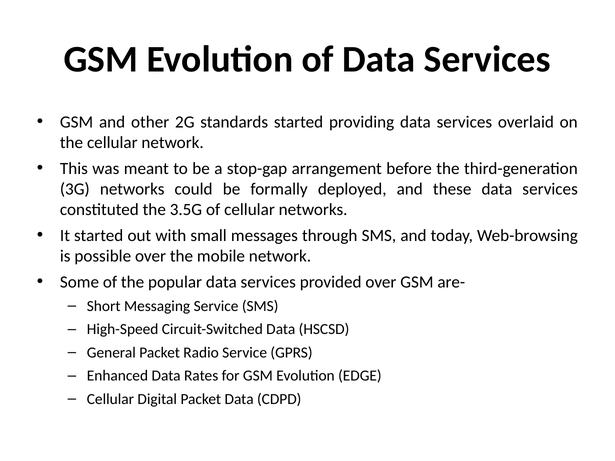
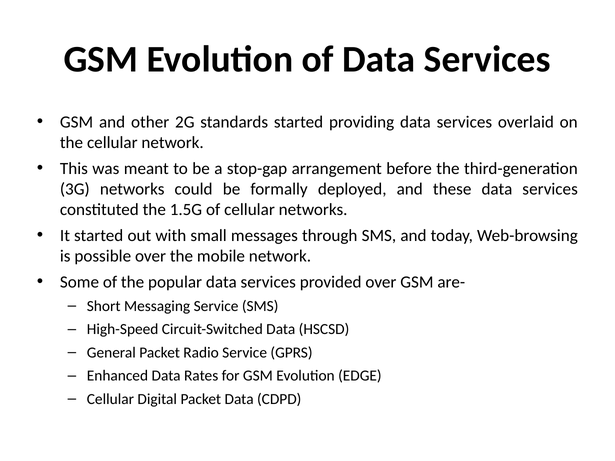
3.5G: 3.5G -> 1.5G (186, 210)
